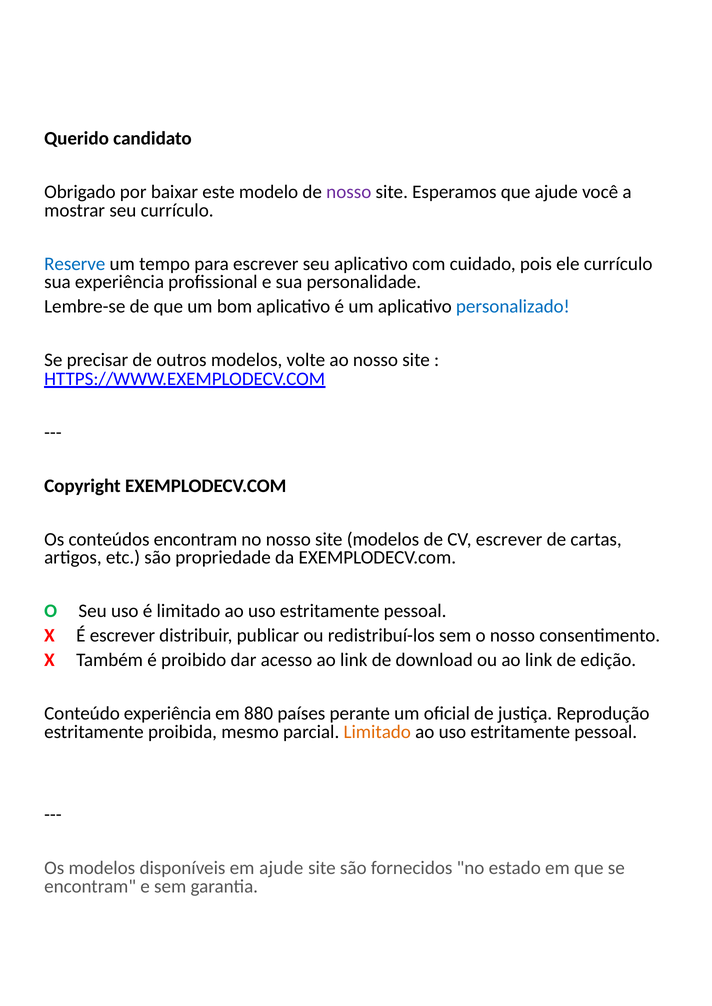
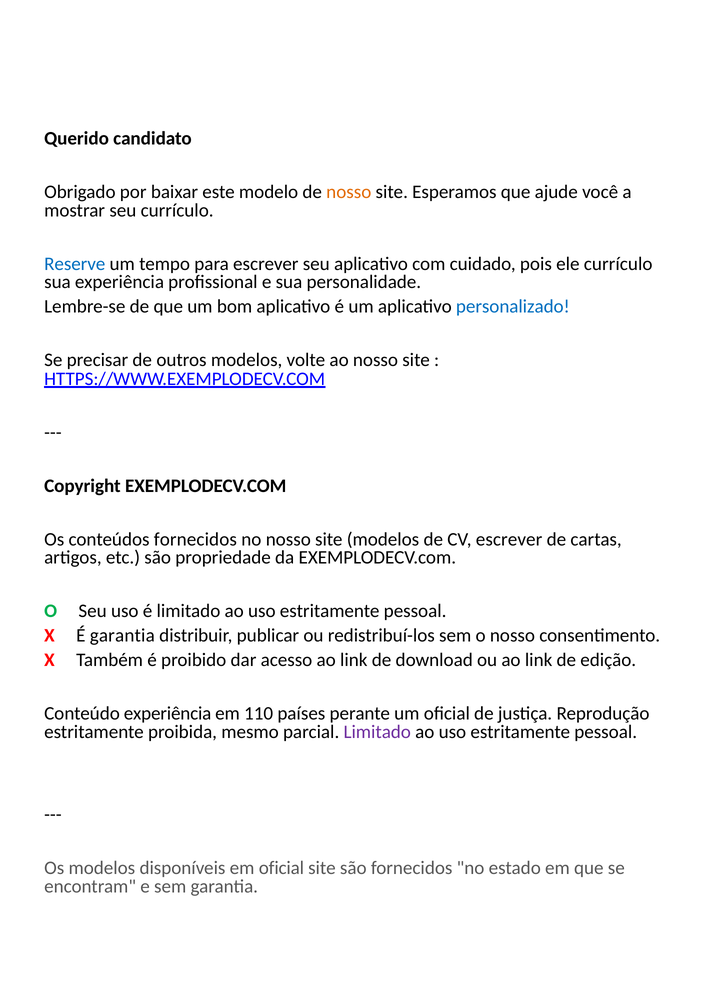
nosso colour: purple -> orange (349, 192)
conteúdos encontram: encontram -> fornecidos (195, 539)
É escrever: escrever -> garantia (122, 636)
880: 880 -> 110 (259, 714)
Limitado colour: orange -> purple (377, 732)
em ajude: ajude -> oficial (281, 868)
